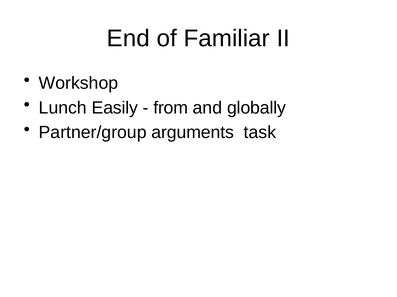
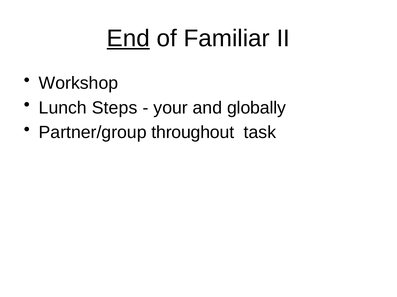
End underline: none -> present (128, 38)
Easily: Easily -> Steps (115, 108)
from: from -> your (171, 108)
arguments: arguments -> throughout (193, 133)
